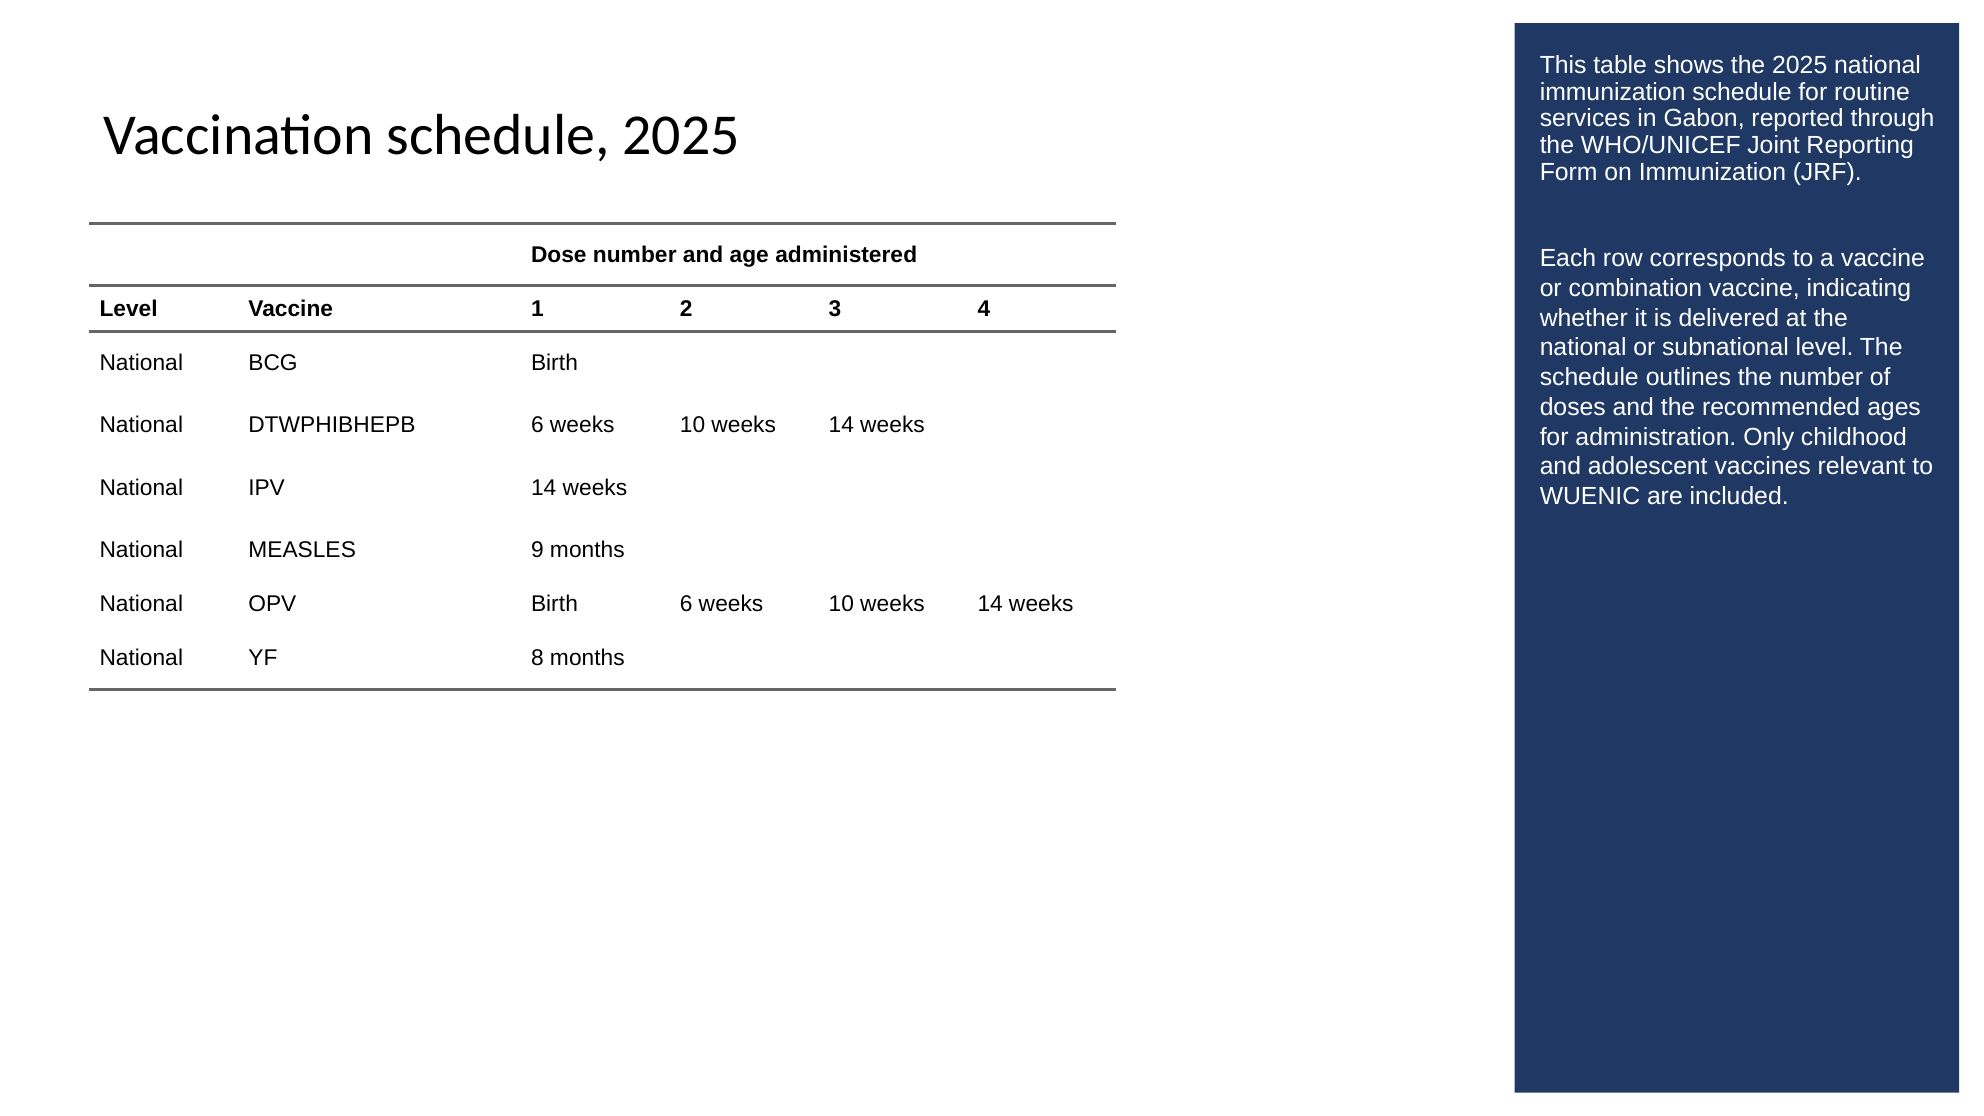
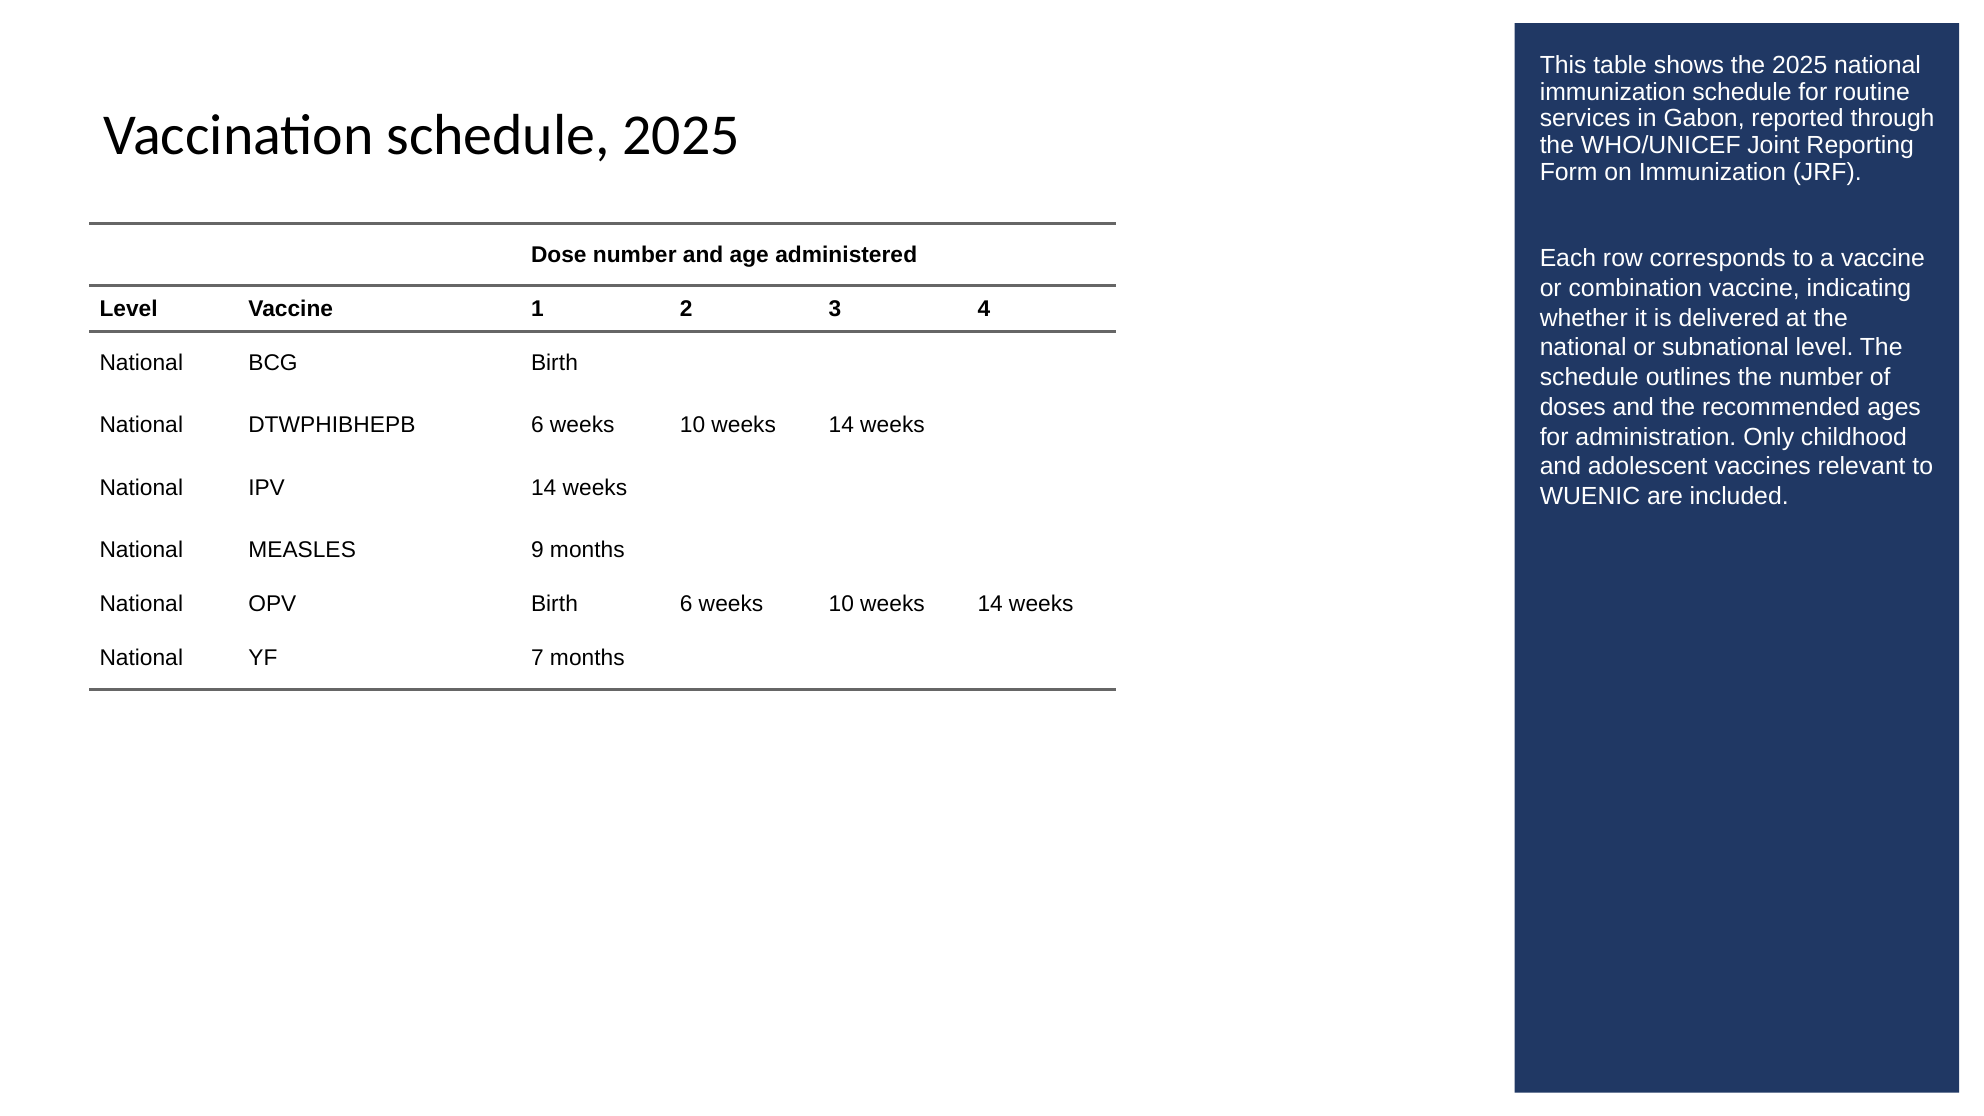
8: 8 -> 7 (537, 658)
